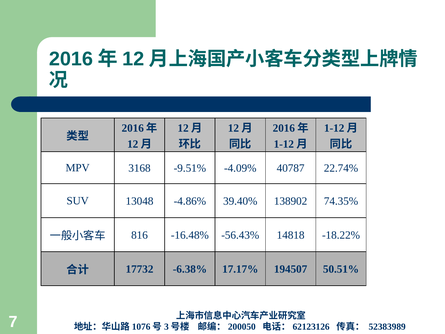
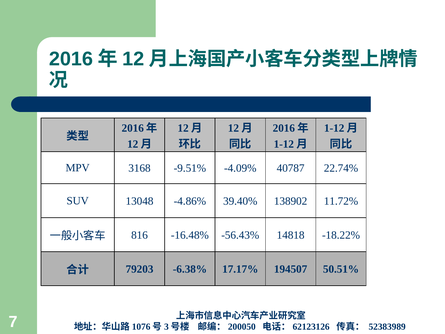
74.35%: 74.35% -> 11.72% (341, 201)
17732: 17732 -> 79203 (140, 269)
